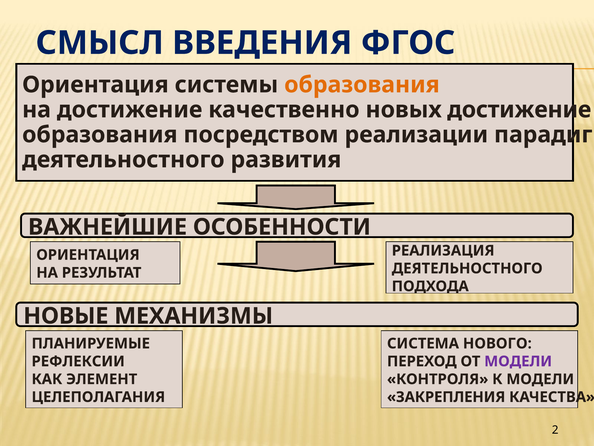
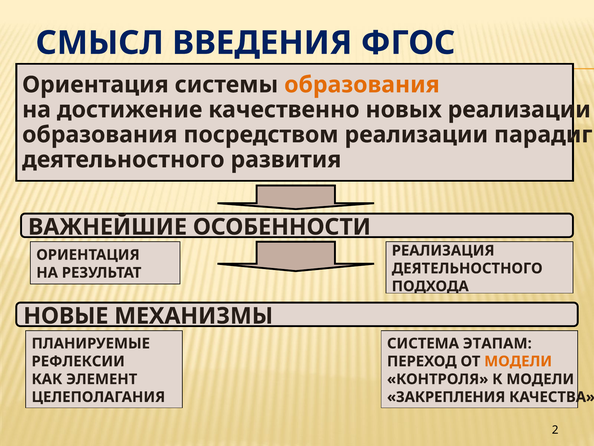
новых достижение: достижение -> реализации (519, 110)
НОВОГО: НОВОГО -> ЭТАПАМ (497, 343)
МОДЕЛИ colour: purple -> orange (518, 361)
